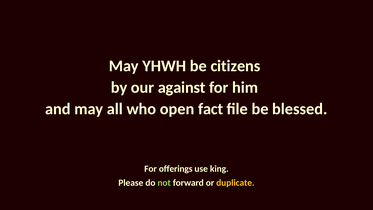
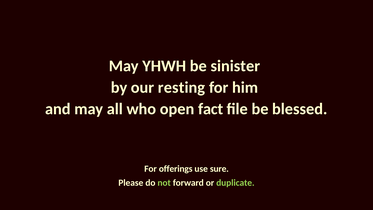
citizens: citizens -> sinister (235, 66)
against: against -> resting (182, 87)
king: king -> sure (219, 169)
duplicate colour: yellow -> light green (235, 183)
